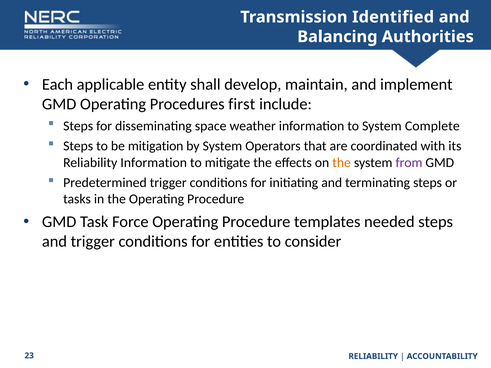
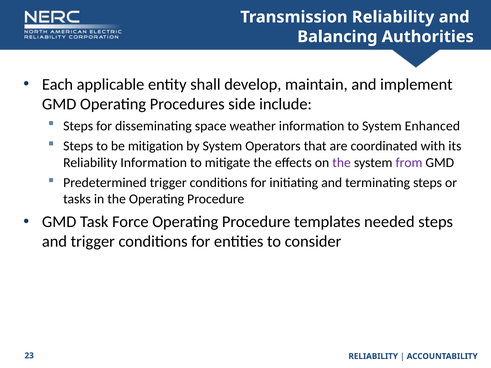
Transmission Identified: Identified -> Reliability (393, 17)
first: first -> side (242, 104)
Complete: Complete -> Enhanced (432, 126)
the colour: orange -> purple (342, 163)
